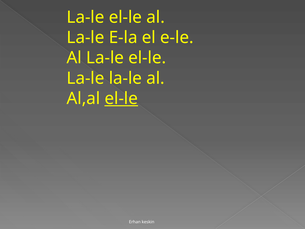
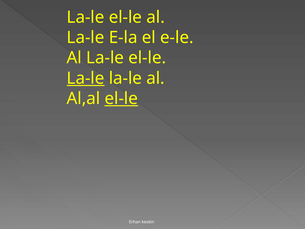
La-le underline: none -> present (86, 78)
